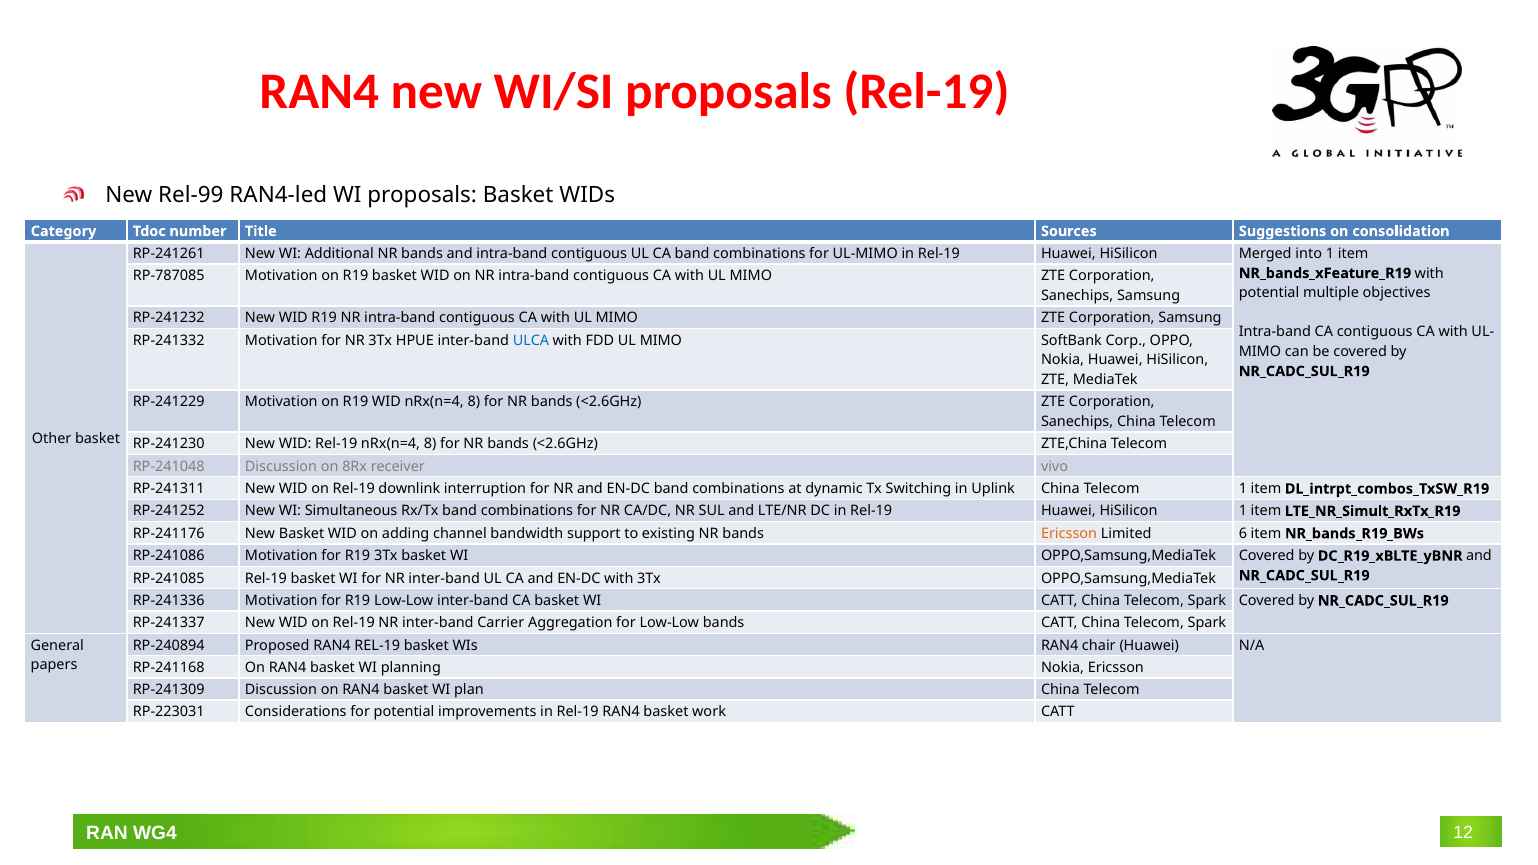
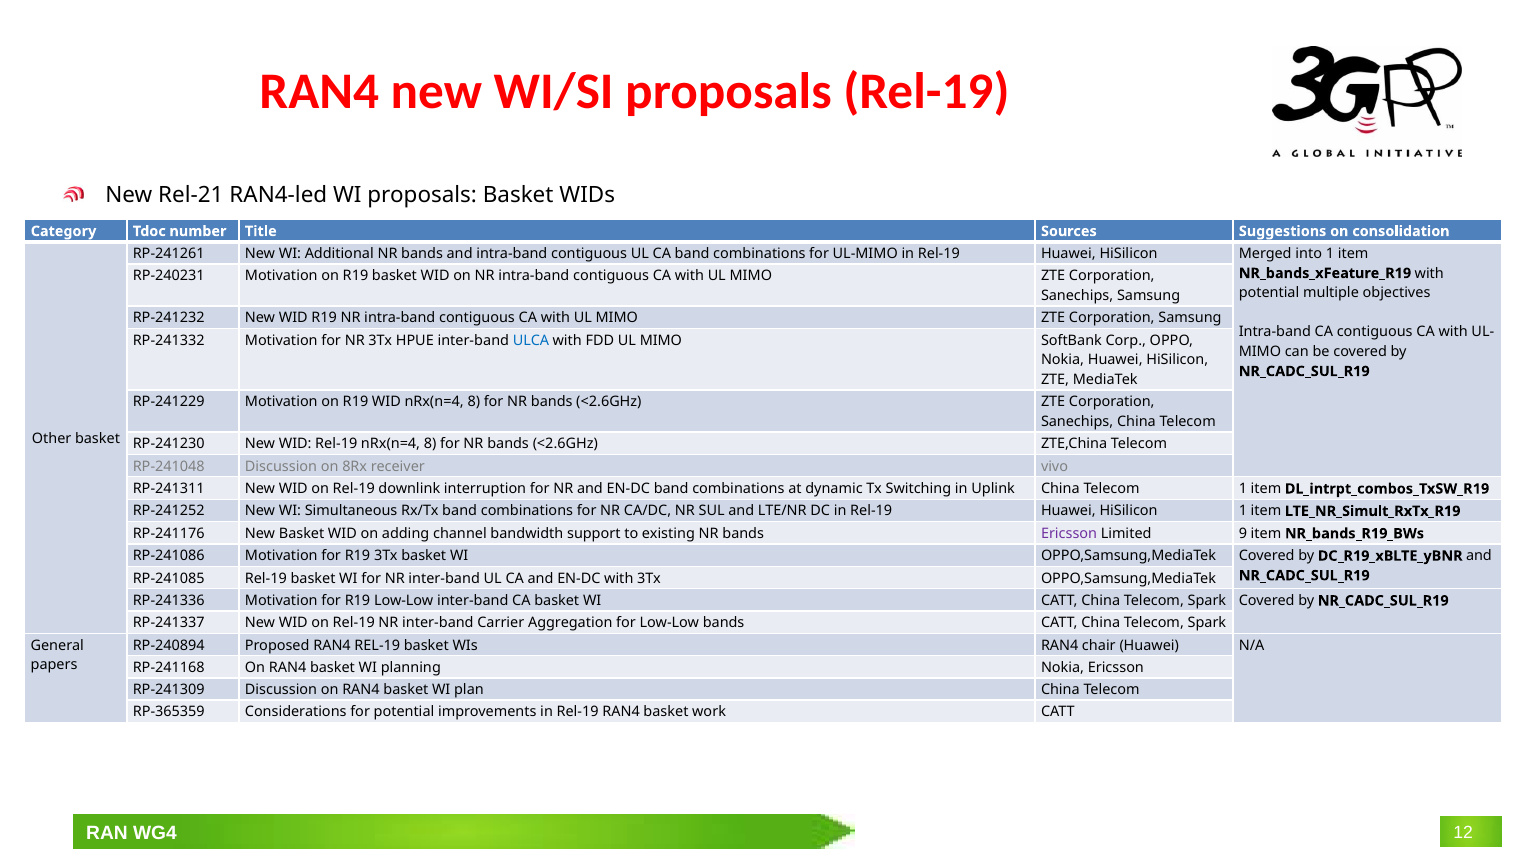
Rel-99: Rel-99 -> Rel-21 (191, 195)
RP-787085: RP-787085 -> RP-240231 (169, 276)
Ericsson colour: orange -> purple (1069, 534)
6: 6 -> 9 (1243, 534)
RP-223031: RP-223031 -> RP-365359 (169, 712)
